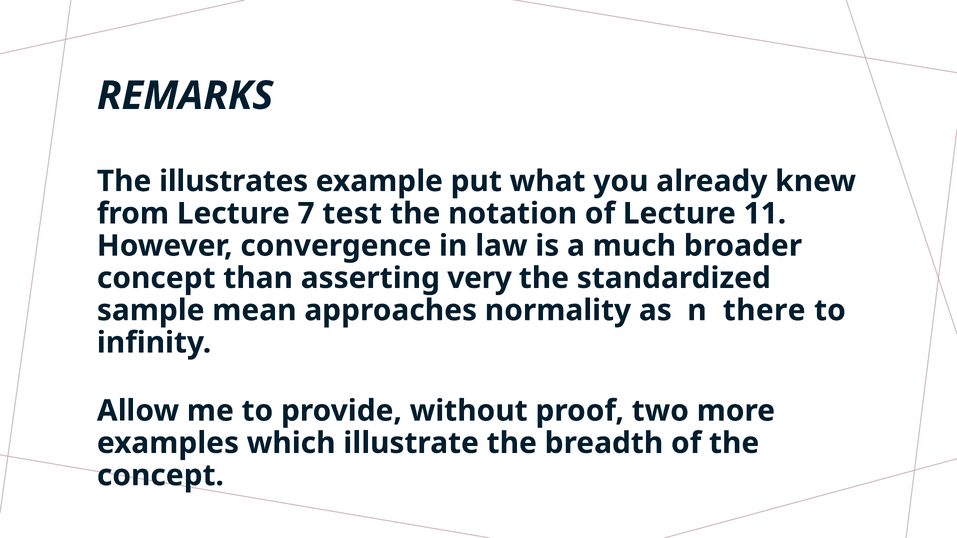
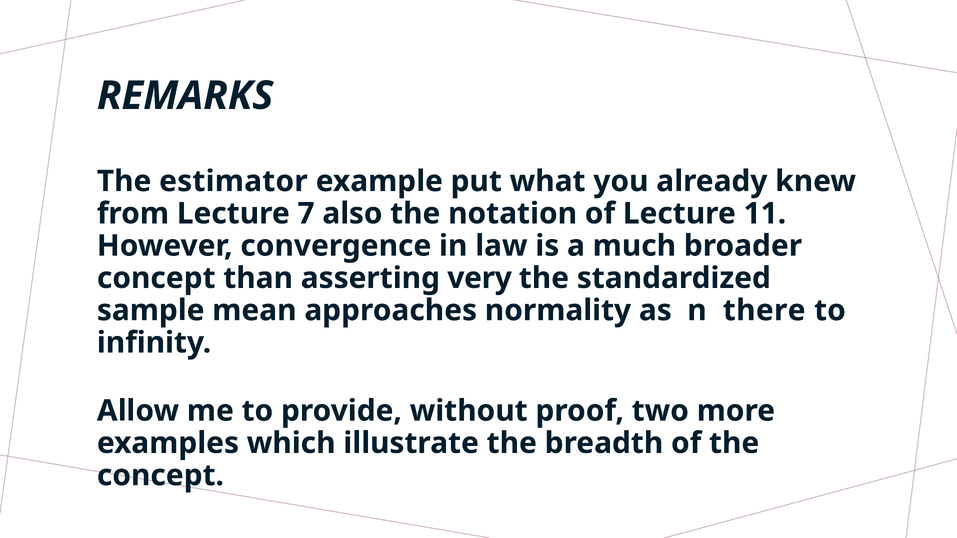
illustrates: illustrates -> estimator (233, 181)
test: test -> also (352, 214)
